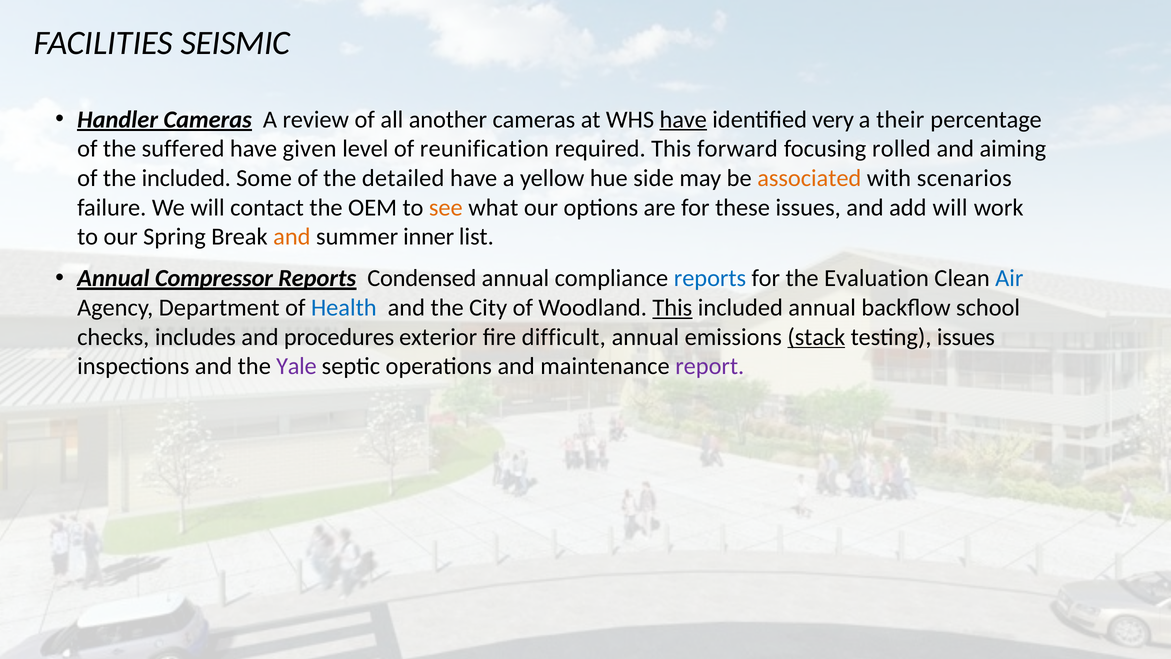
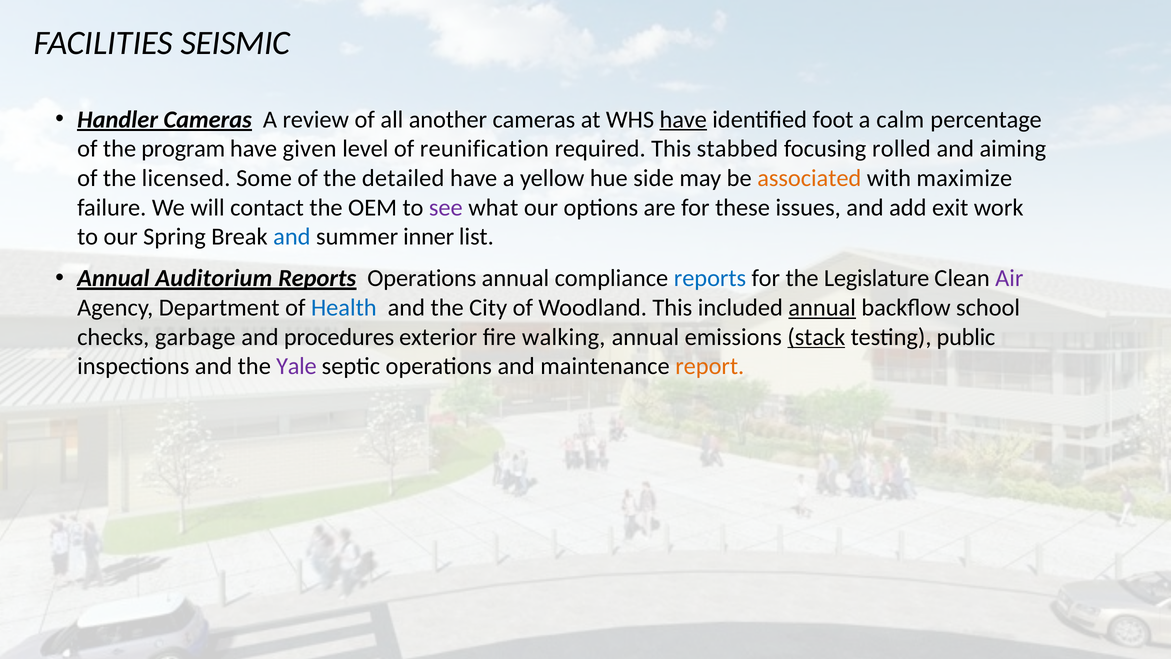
very: very -> foot (833, 119)
their: their -> calm (900, 119)
suffered: suffered -> program (183, 149)
forward: forward -> stabbed (737, 149)
the included: included -> licensed (186, 178)
scenarios: scenarios -> maximize (964, 178)
see colour: orange -> purple (446, 207)
add will: will -> exit (950, 207)
and colour: orange -> blue (292, 237)
Compressor: Compressor -> Auditorium (214, 278)
Reports Condensed: Condensed -> Operations (422, 278)
Evaluation: Evaluation -> Legislature (877, 278)
Air colour: blue -> purple (1009, 278)
This underline: present -> none (672, 308)
annual underline: none -> present (822, 308)
includes: includes -> garbage (195, 337)
difficult: difficult -> walking (564, 337)
testing issues: issues -> public (966, 337)
report colour: purple -> orange (710, 366)
